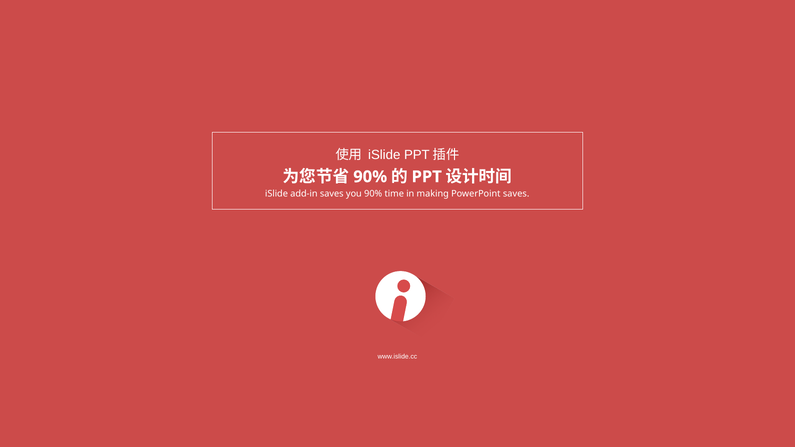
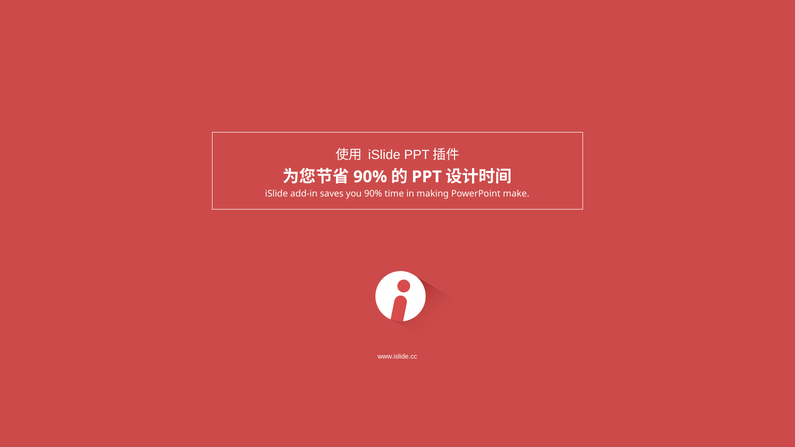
PowerPoint saves: saves -> make (516, 194)
